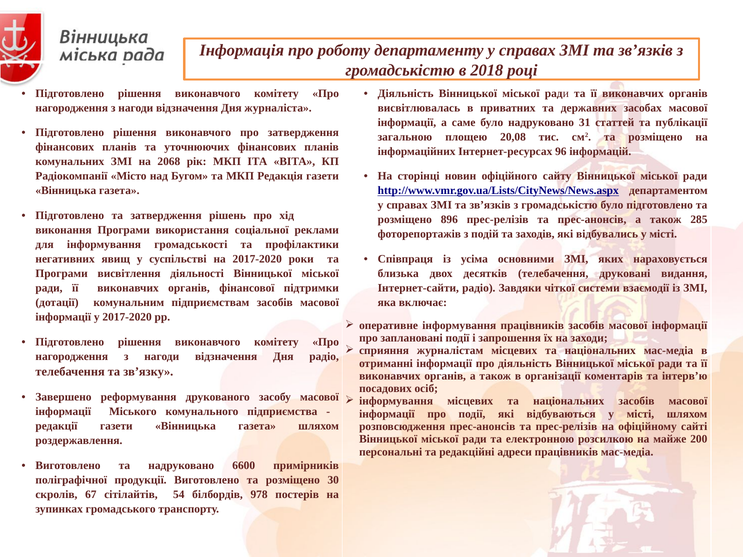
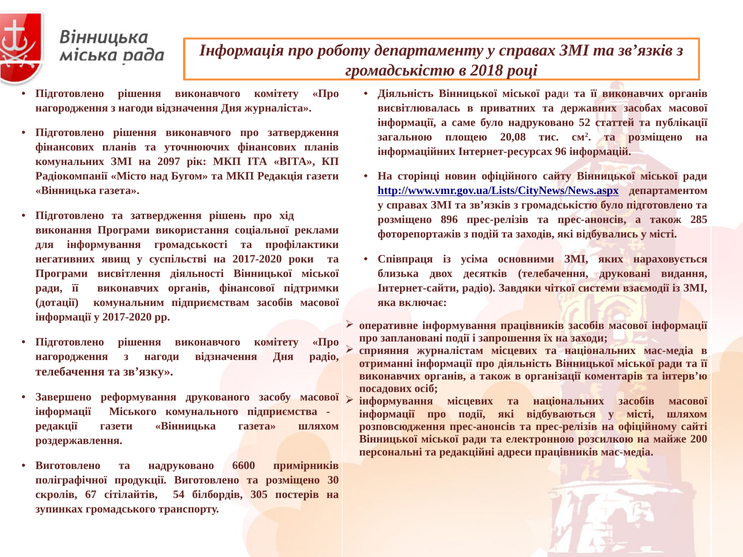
31: 31 -> 52 (585, 122)
2068: 2068 -> 2097 (169, 162)
978: 978 -> 305 (259, 495)
